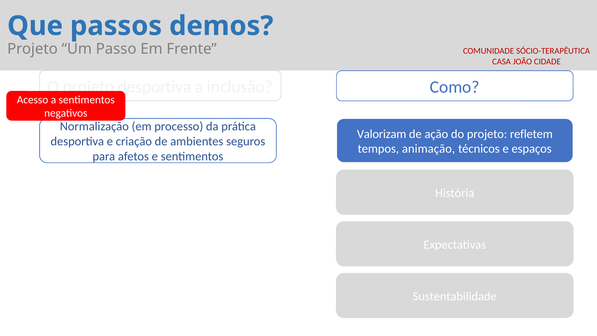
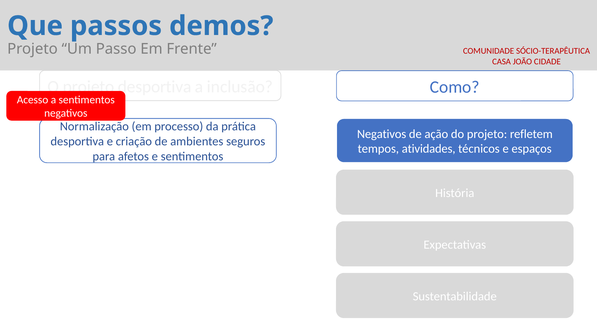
Valorizam: Valorizam -> Negativos (382, 134)
animação: animação -> atividades (429, 149)
